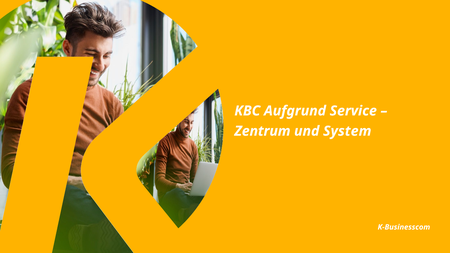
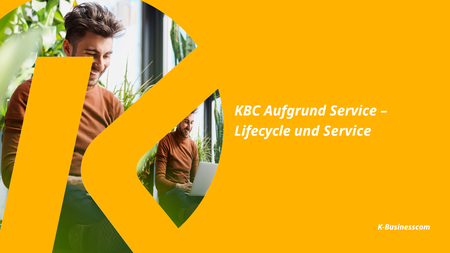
Zentrum: Zentrum -> Lifecycle (262, 131)
und System: System -> Service (347, 131)
